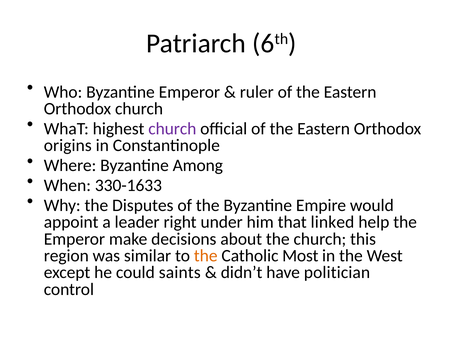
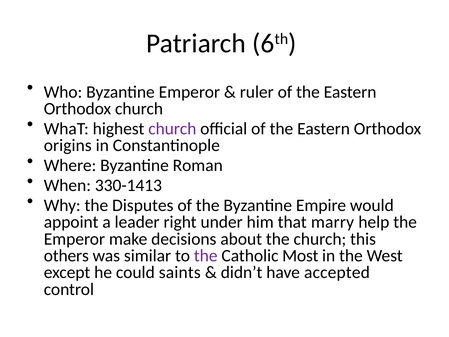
Among: Among -> Roman (198, 165)
330-1633: 330-1633 -> 330-1413 (128, 185)
linked: linked -> marry (332, 222)
region: region -> others (66, 256)
the colour: orange -> purple (206, 256)
politician: politician -> accepted (337, 272)
